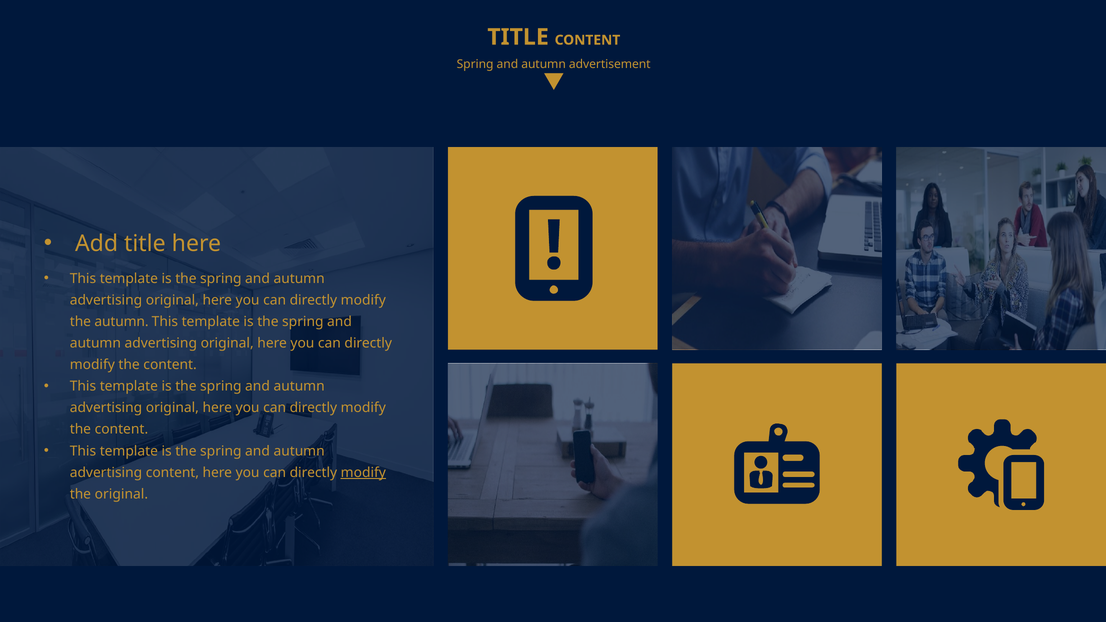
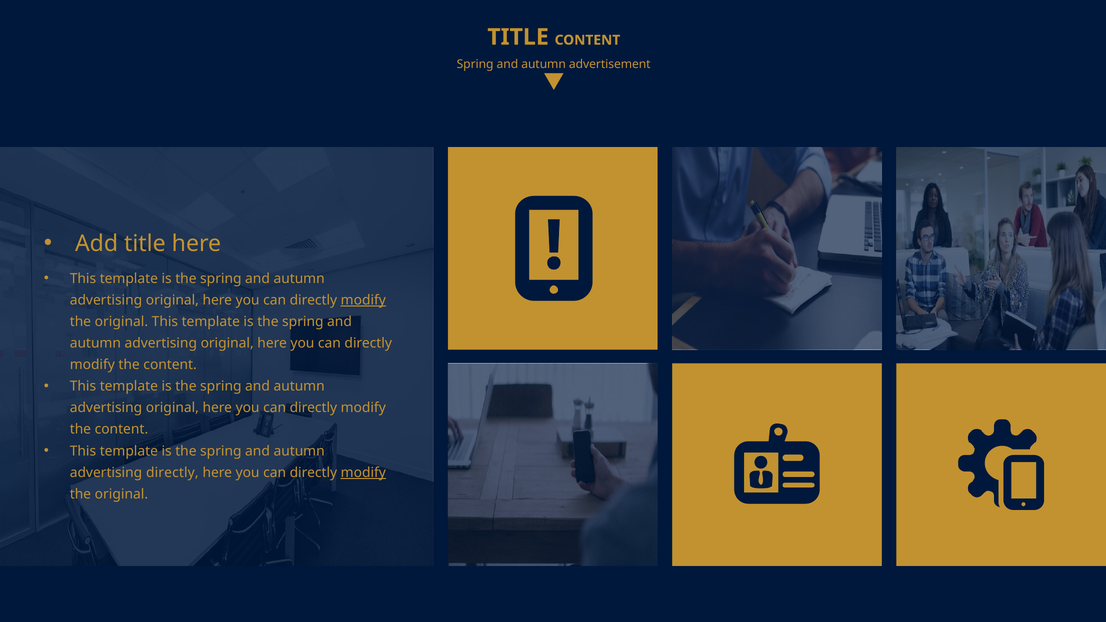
modify underline: none -> present (363, 300)
autumn: autumn -> original (121, 322)
advertising content: content -> directly (172, 473)
